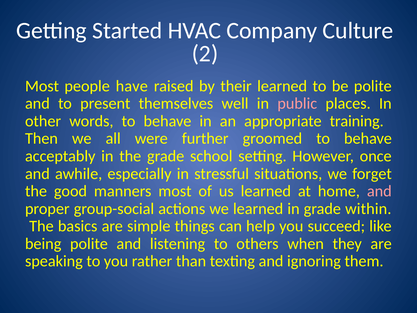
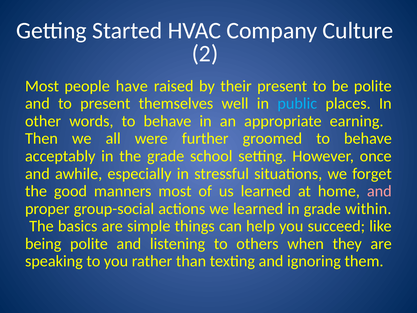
their learned: learned -> present (282, 86)
public colour: pink -> light blue (297, 103)
training: training -> earning (357, 121)
